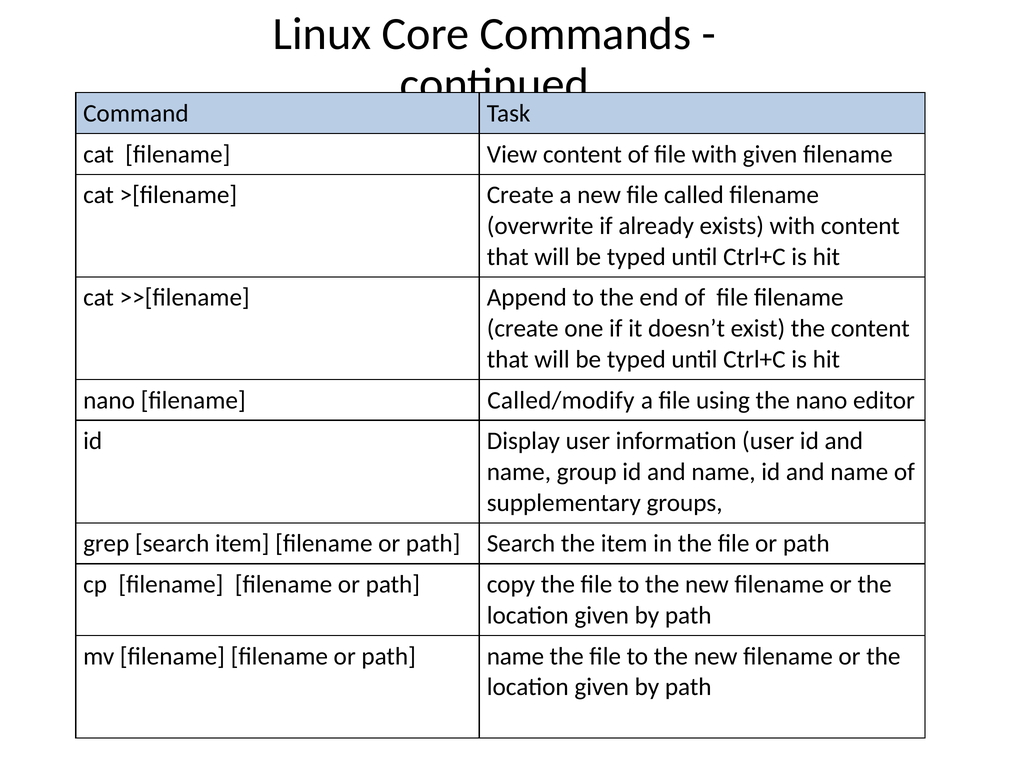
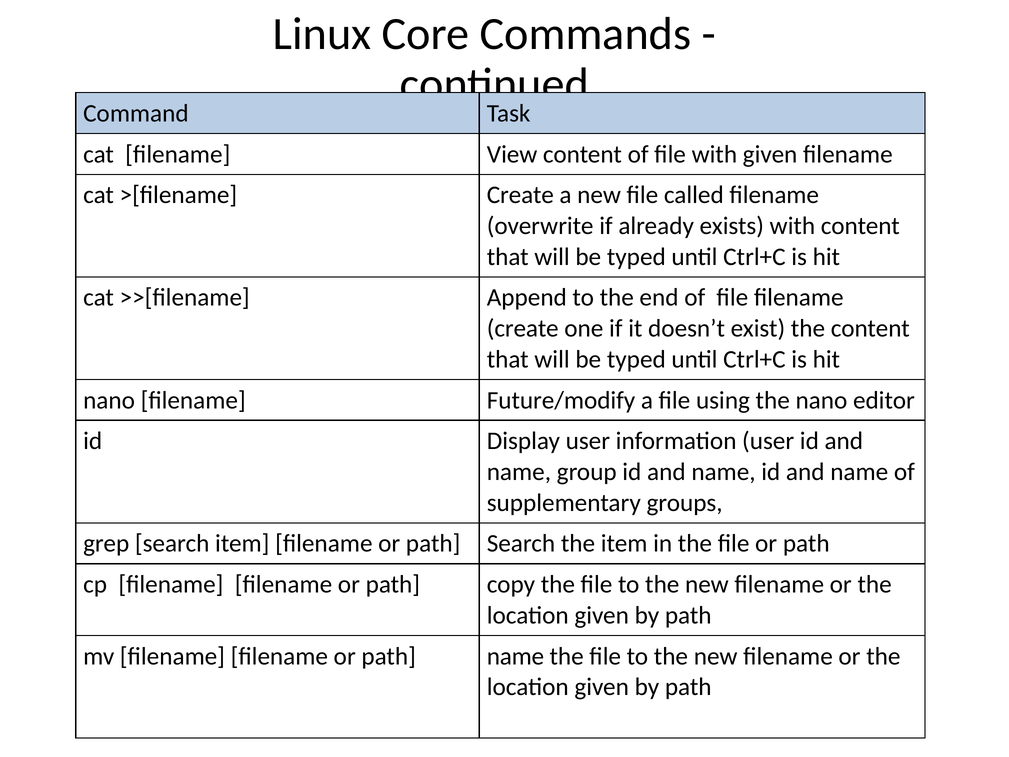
Called/modify: Called/modify -> Future/modify (561, 400)
